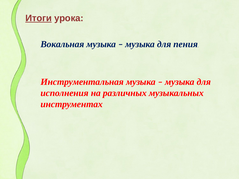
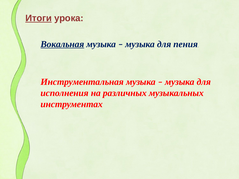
Вокальная underline: none -> present (62, 44)
